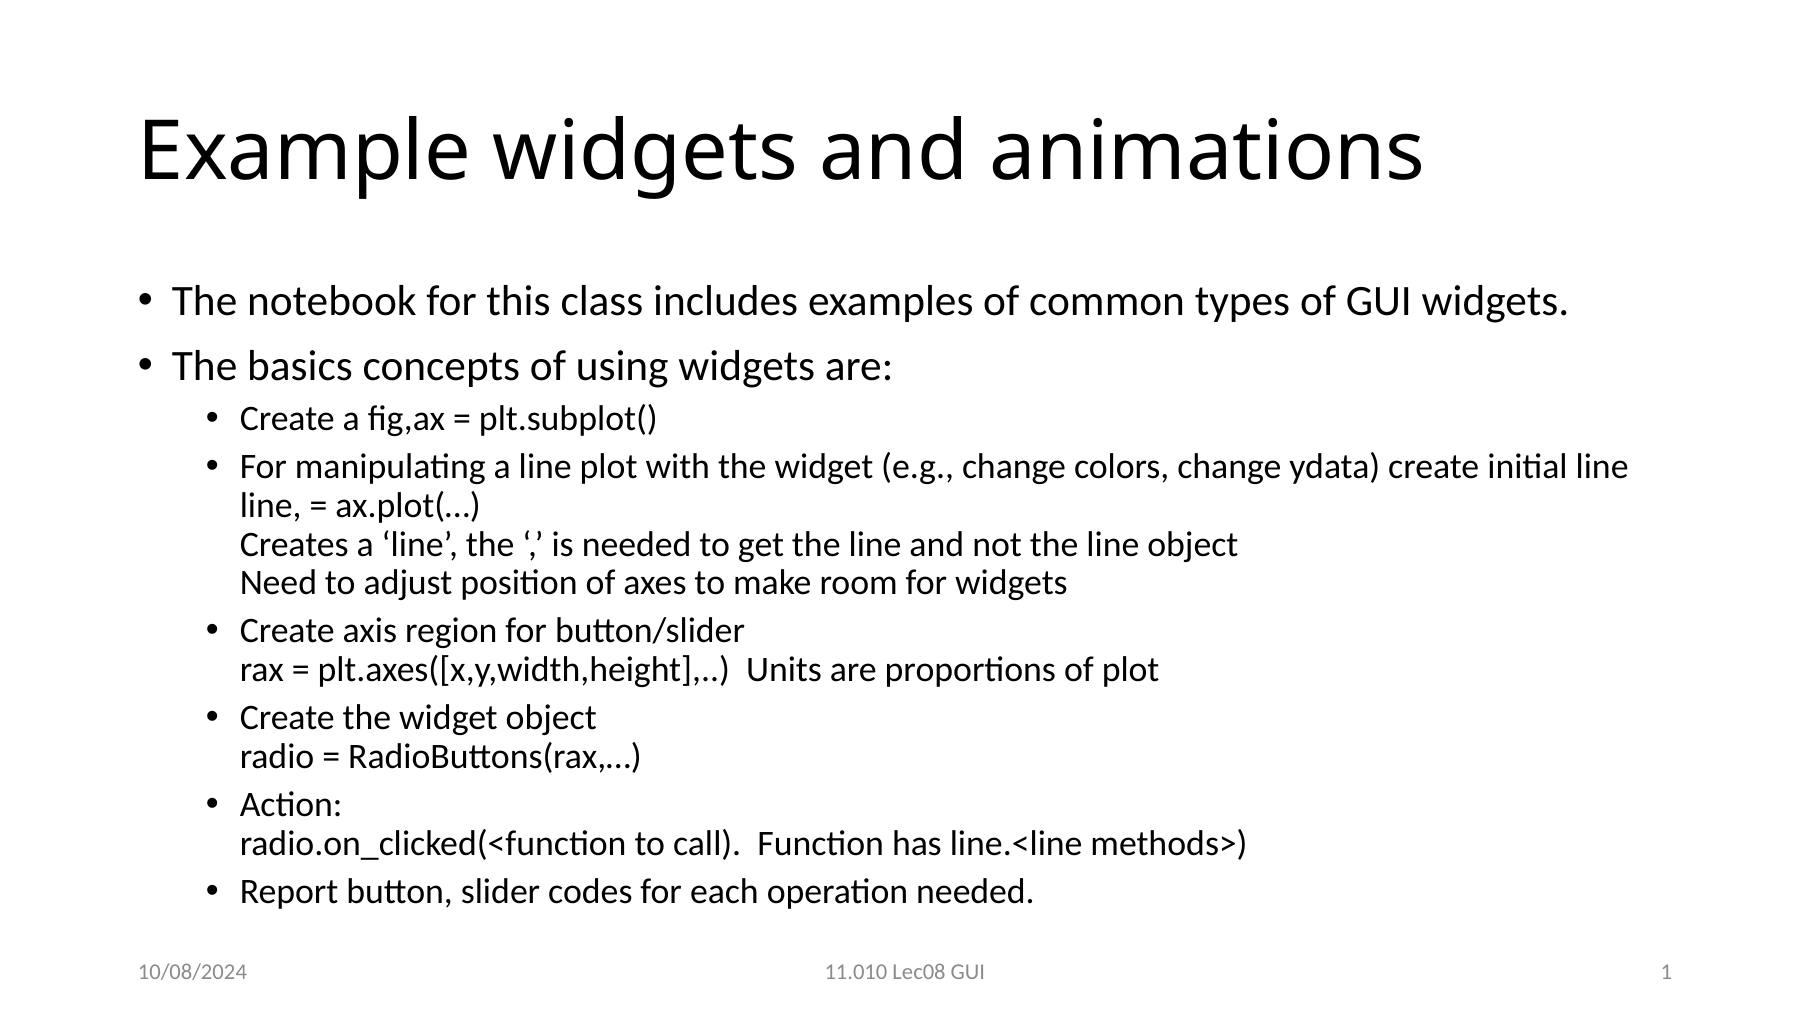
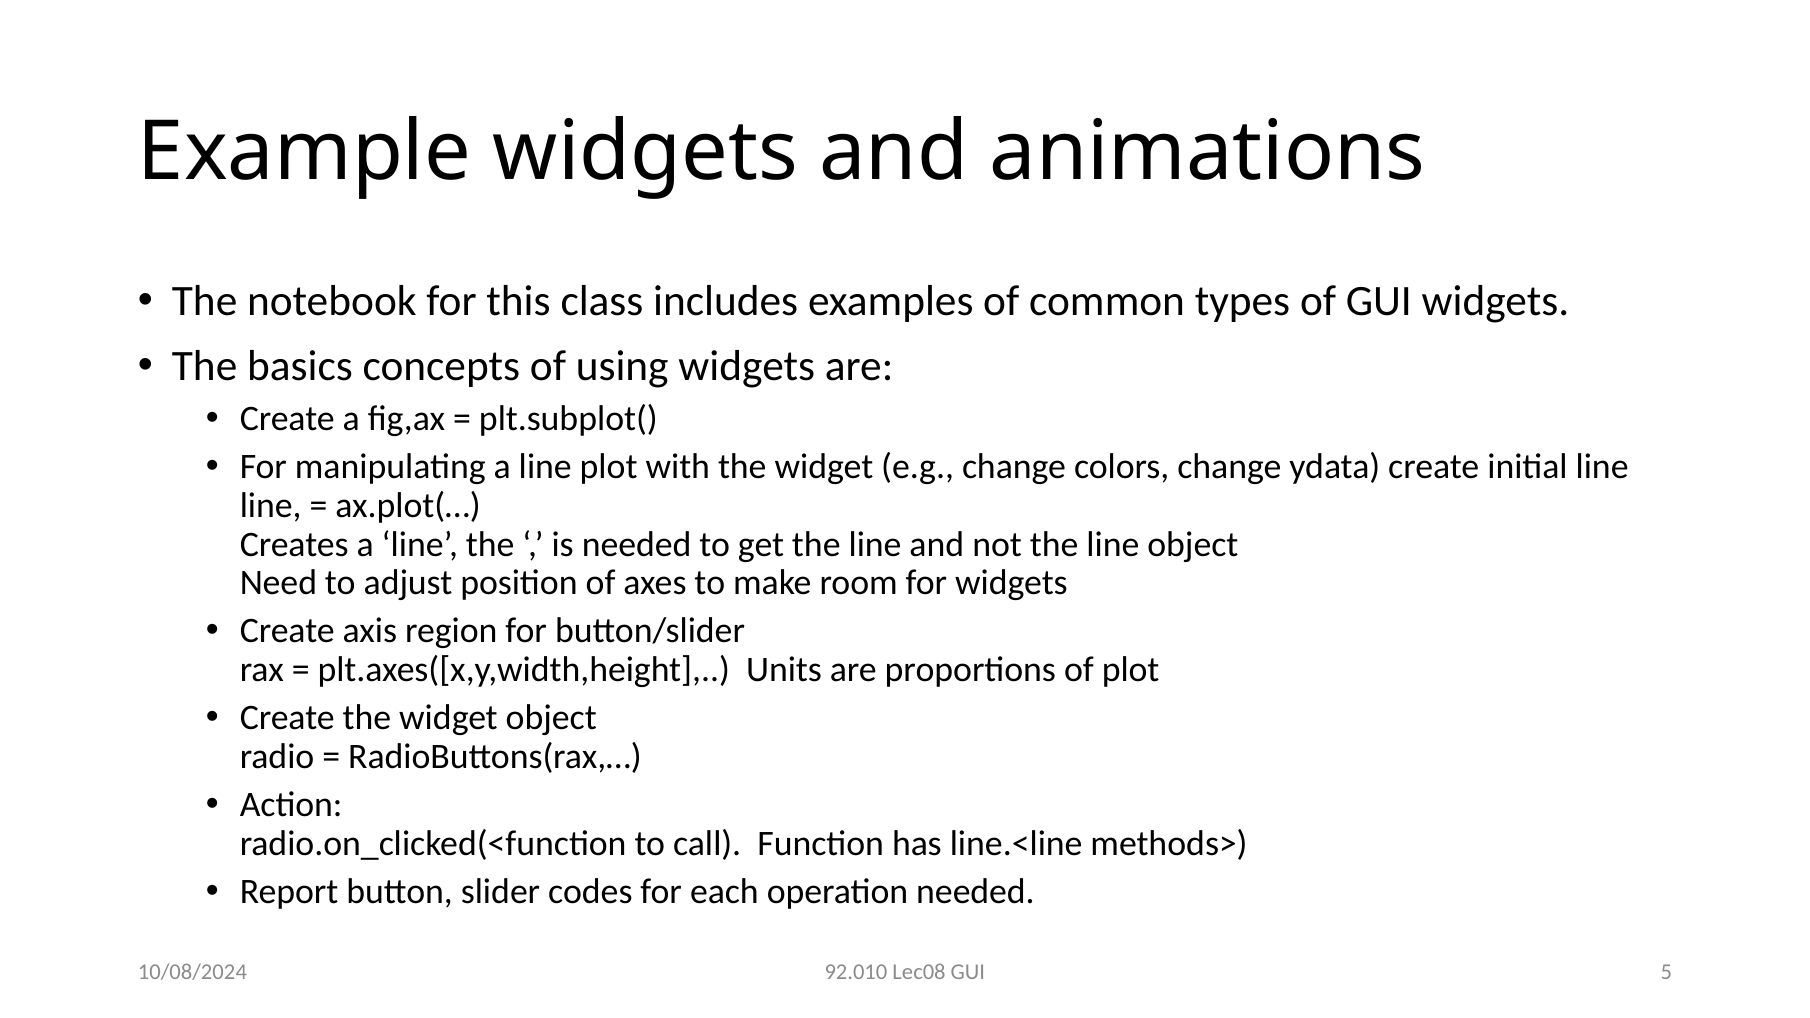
11.010: 11.010 -> 92.010 (856, 972)
1: 1 -> 5 (1666, 972)
